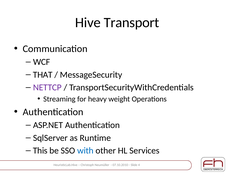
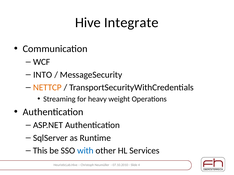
Transport: Transport -> Integrate (131, 23)
THAT: THAT -> INTO (43, 75)
NETTCP colour: purple -> orange (47, 88)
